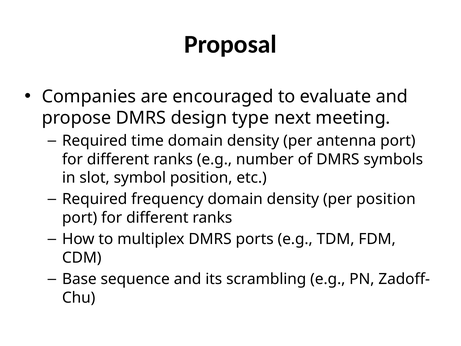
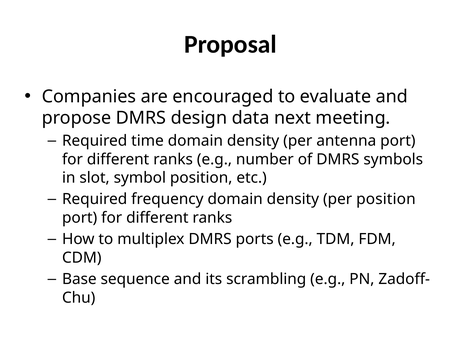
type: type -> data (251, 118)
